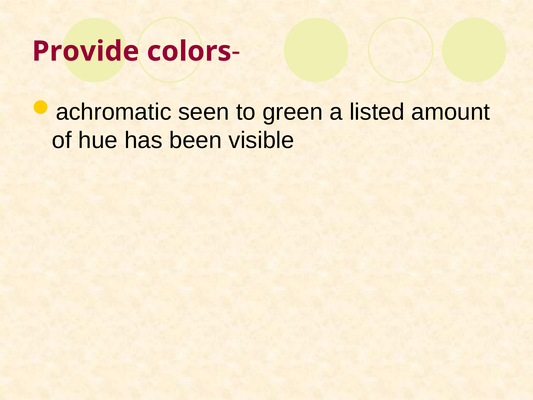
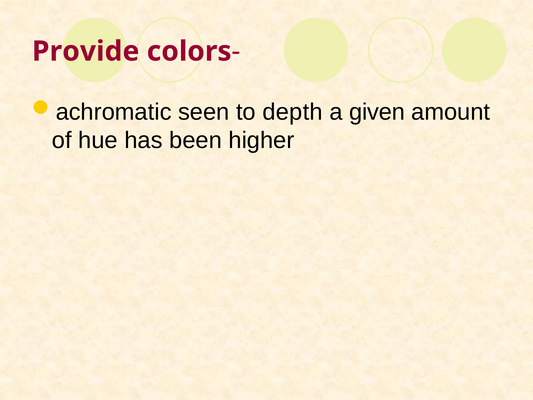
green: green -> depth (293, 112)
listed: listed -> given (377, 112)
visible: visible -> higher (261, 140)
